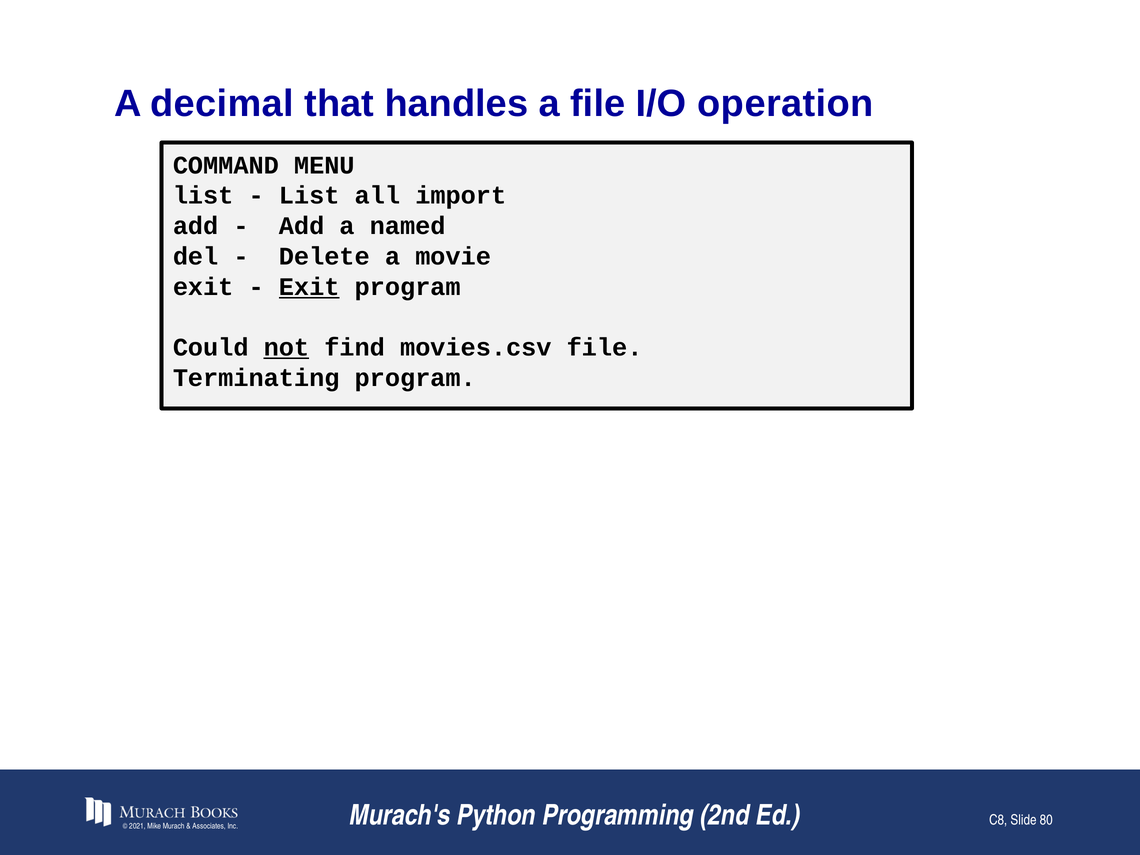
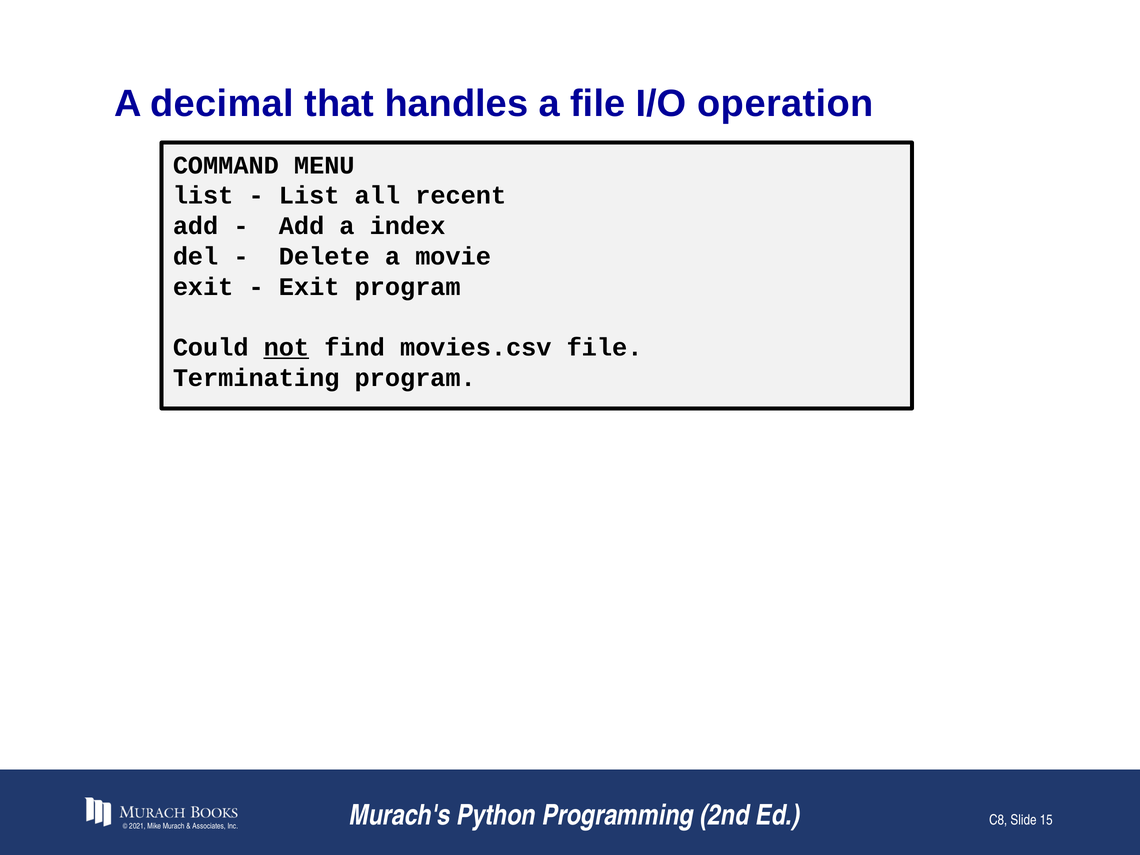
import: import -> recent (461, 196)
named: named -> index (408, 226)
Exit underline: present -> none (309, 287)
80: 80 -> 15 (1046, 820)
